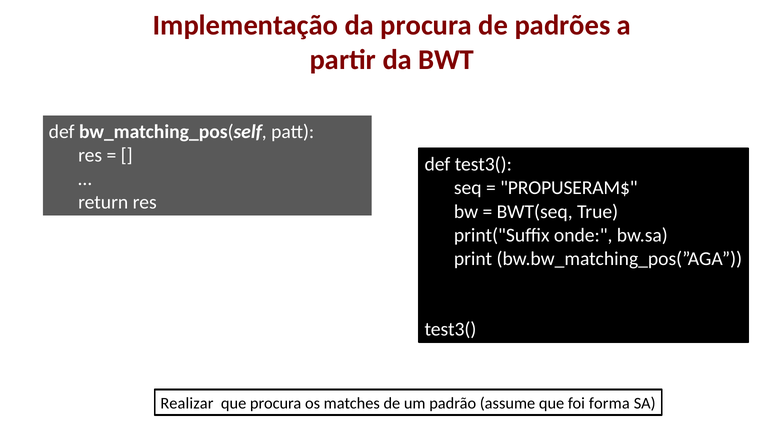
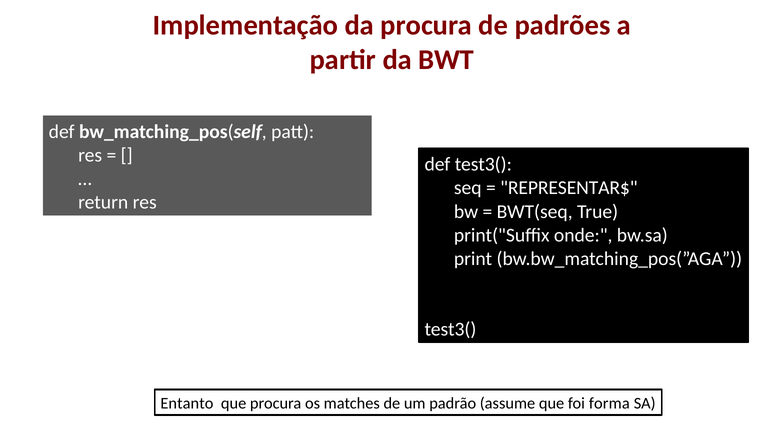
PROPUSERAM$: PROPUSERAM$ -> REPRESENTAR$ (569, 188)
Realizar: Realizar -> Entanto (187, 403)
